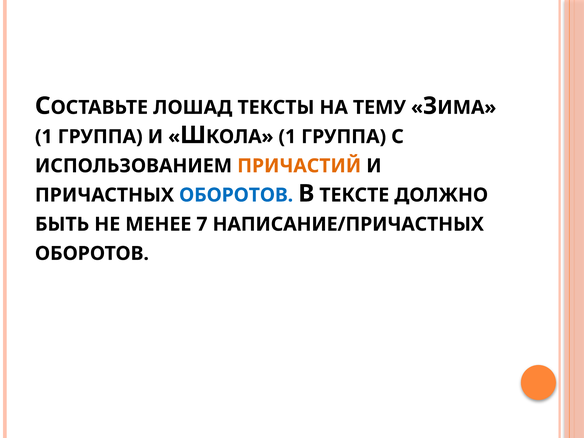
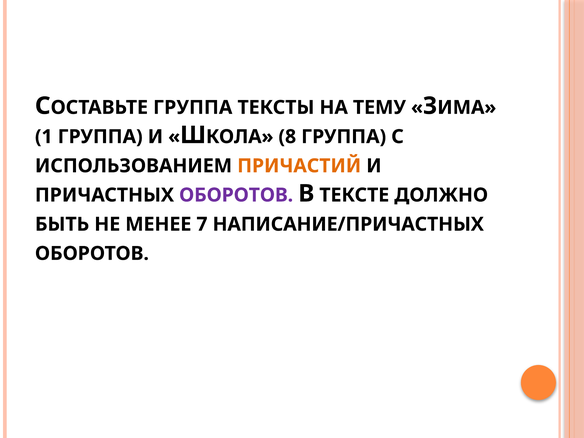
ЛОШАД: ЛОШАД -> ГРУППА (193, 107)
1: 1 -> 8 (287, 137)
ОБОРОТОВ colour: blue -> purple (236, 195)
